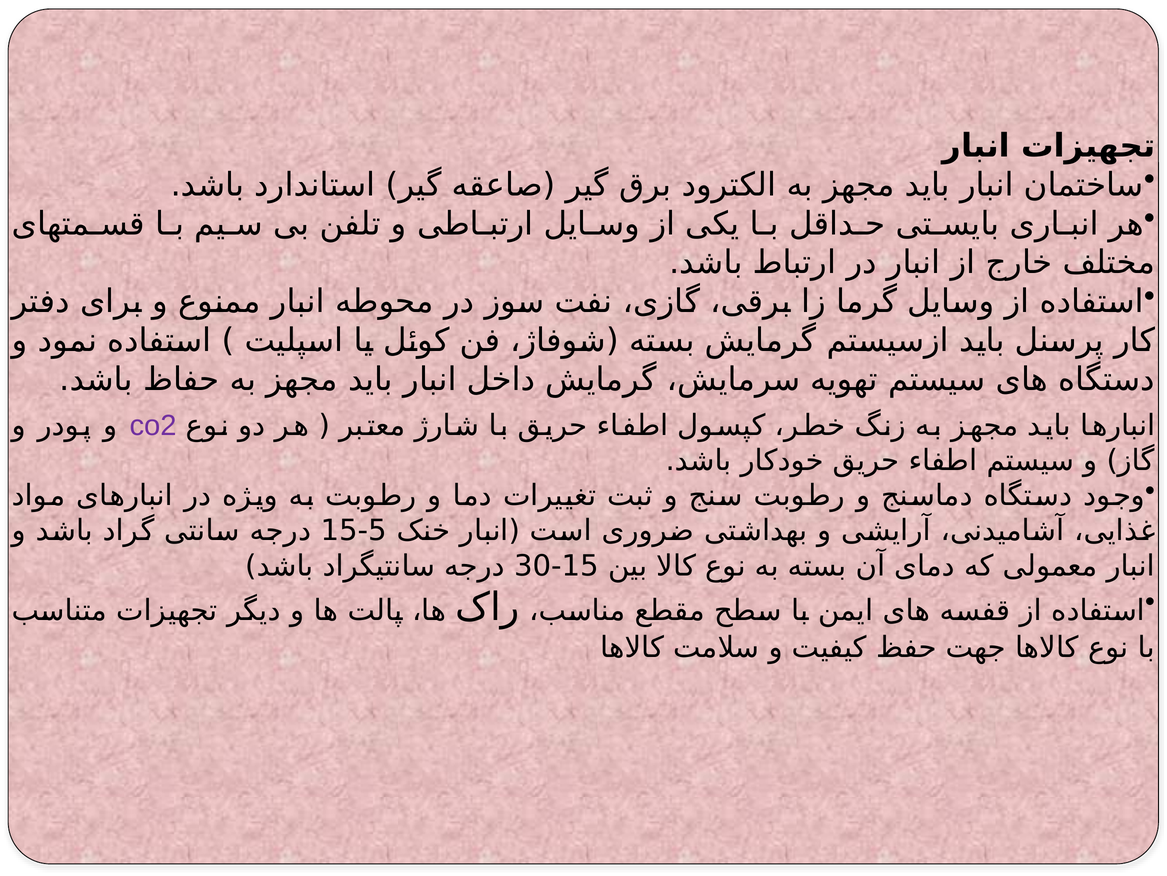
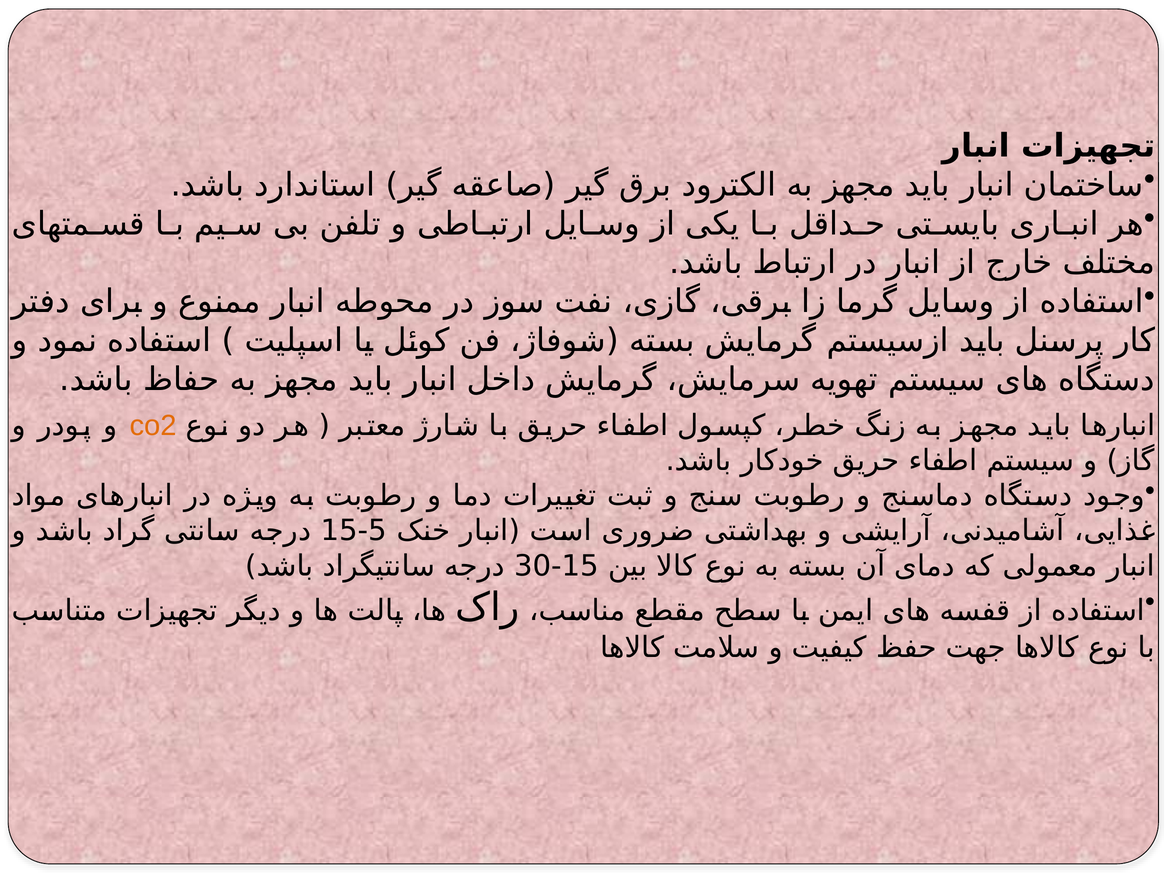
co2 colour: purple -> orange (153, 425)
